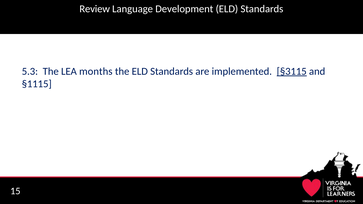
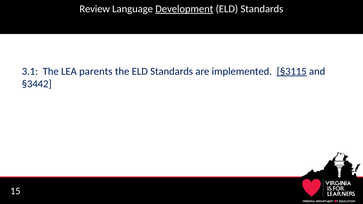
Development underline: none -> present (184, 9)
5.3: 5.3 -> 3.1 (30, 71)
months: months -> parents (96, 71)
§1115: §1115 -> §3442 (37, 84)
